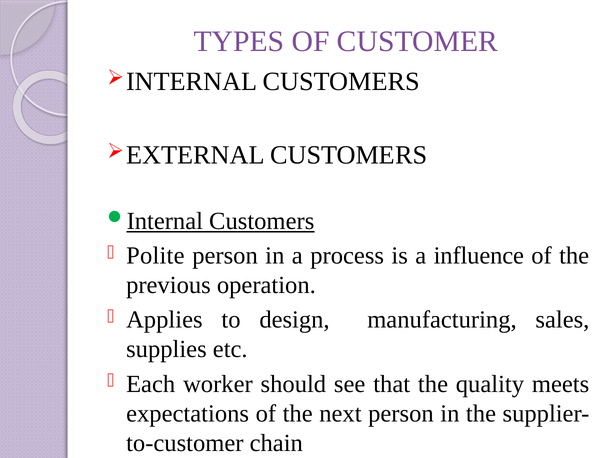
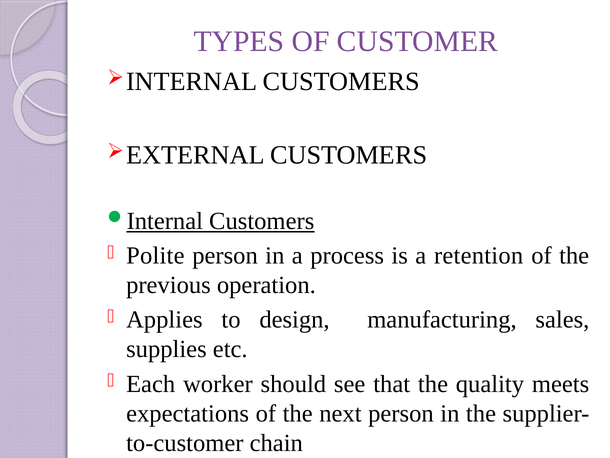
influence: influence -> retention (479, 255)
